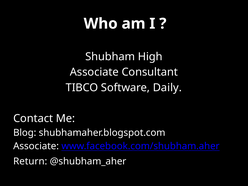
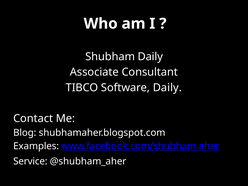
Shubham High: High -> Daily (150, 57)
Associate: Associate -> Examples (36, 146)
Return: Return -> Service (30, 161)
